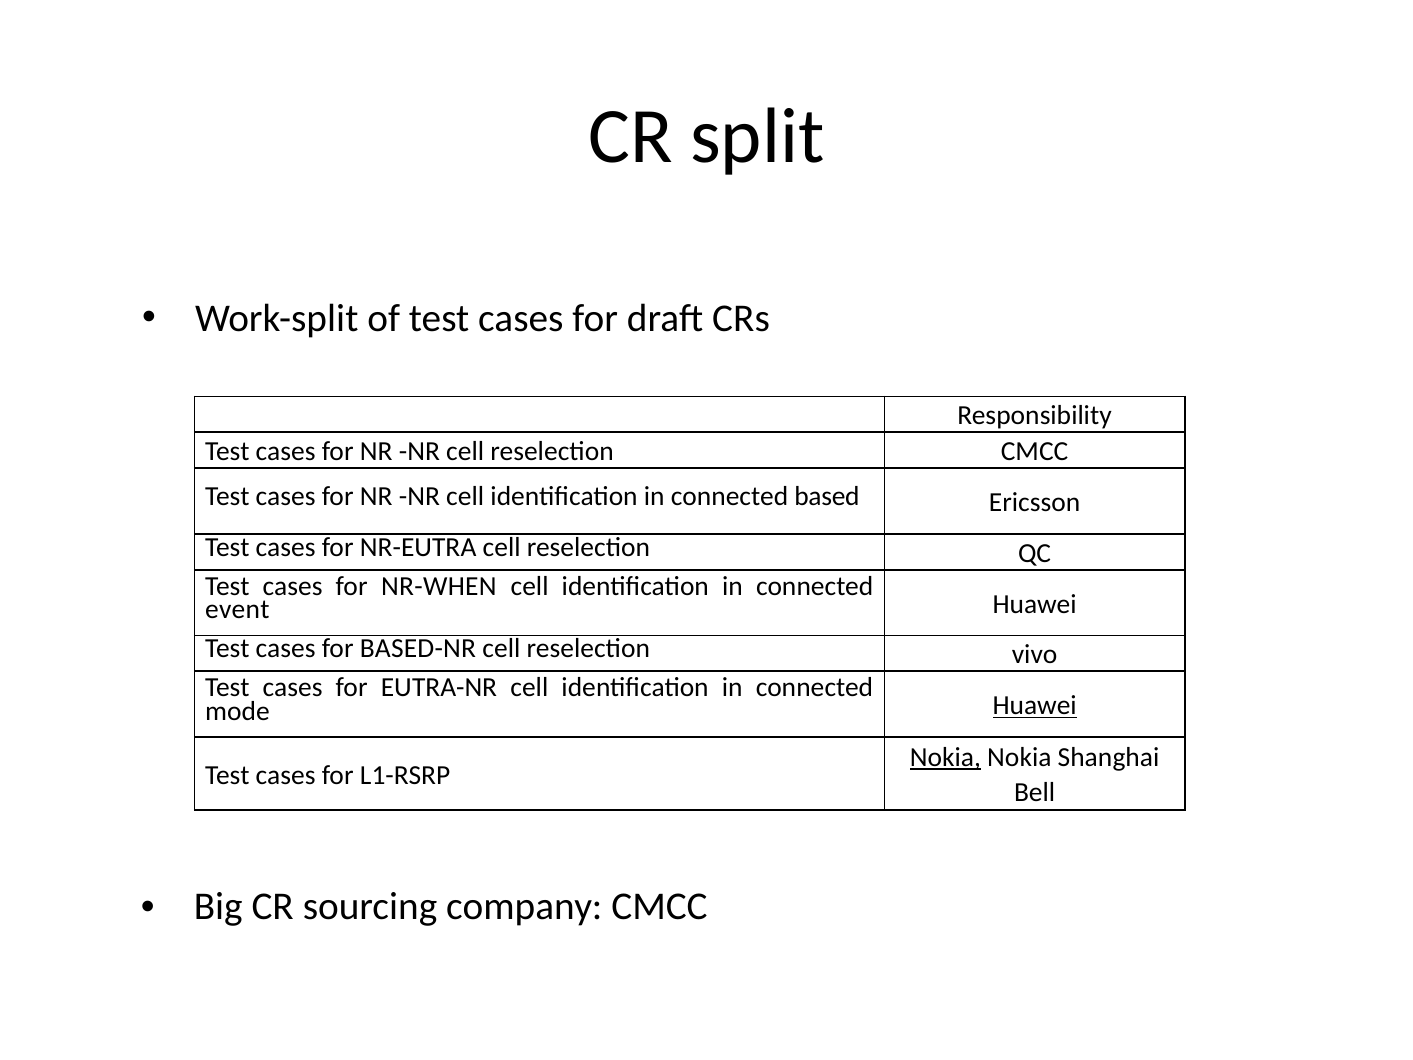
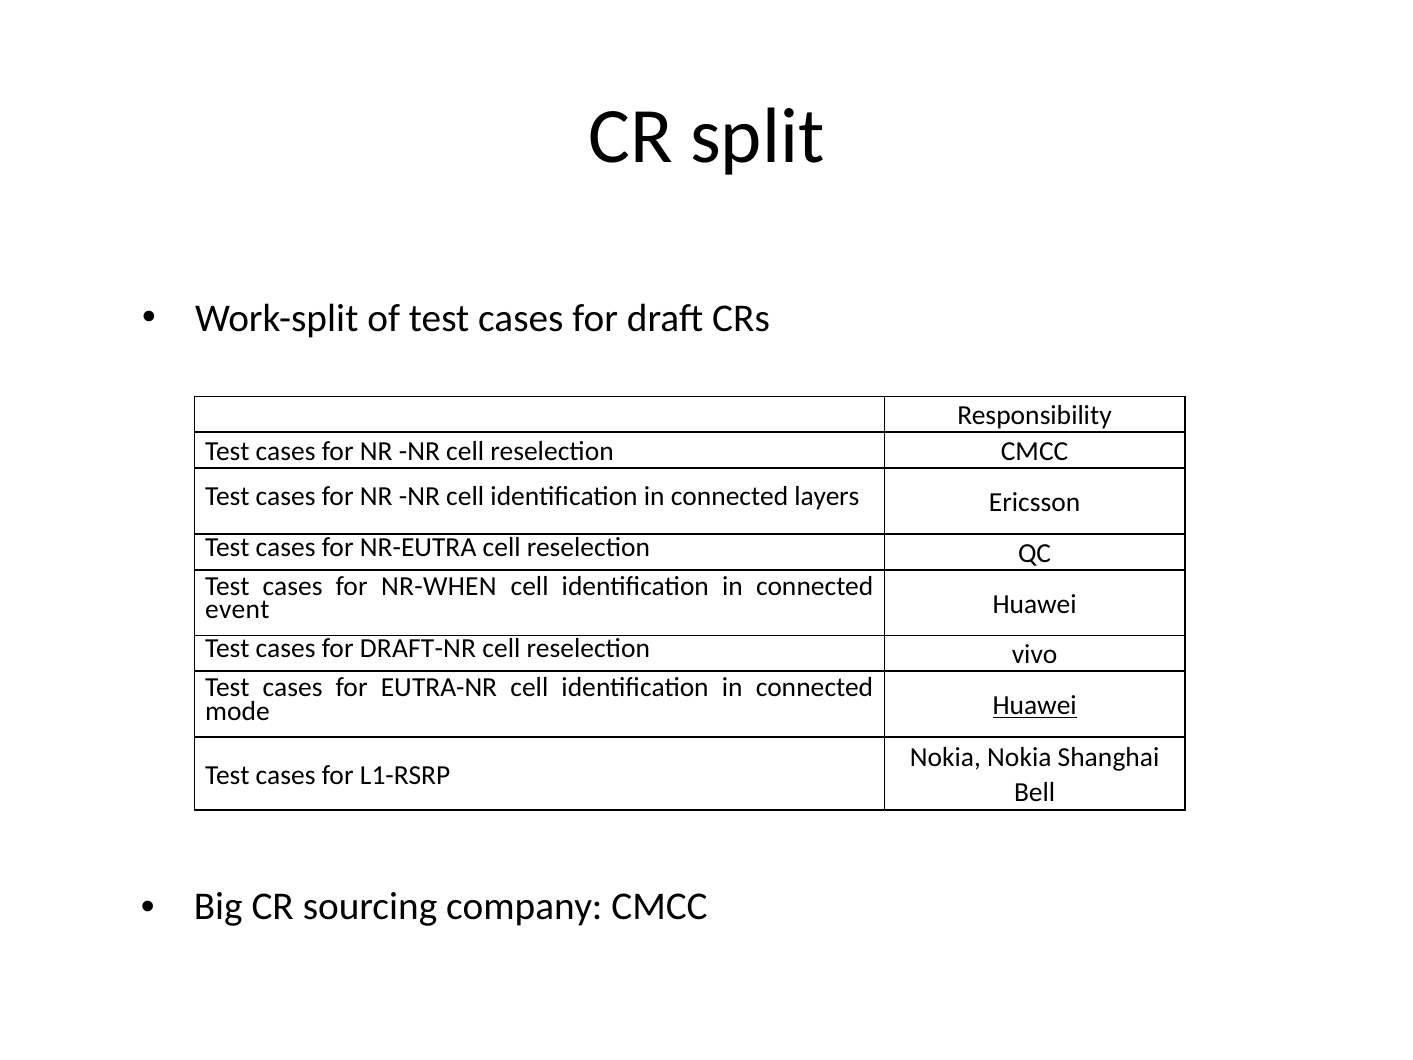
based: based -> layers (827, 496)
BASED-NR: BASED-NR -> DRAFT-NR (418, 649)
Nokia underline: present -> none (945, 757)
